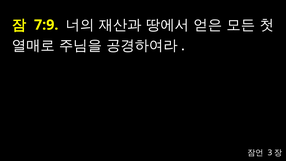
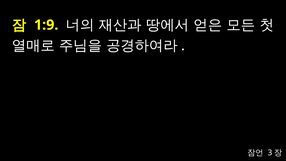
7:9: 7:9 -> 1:9 (46, 25)
